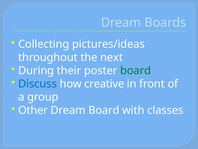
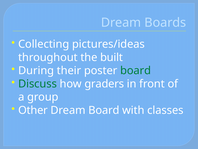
next: next -> built (112, 57)
Discuss colour: blue -> green (38, 84)
creative: creative -> graders (104, 84)
